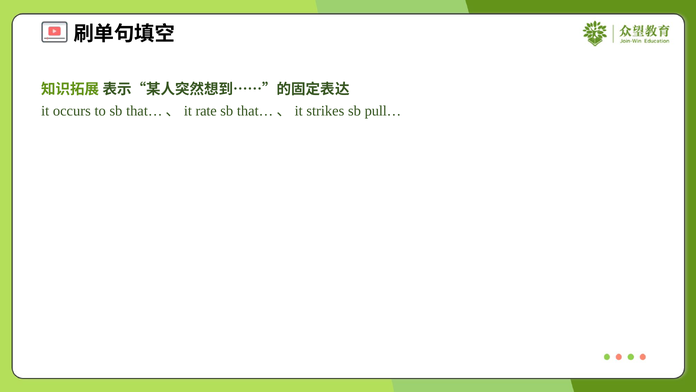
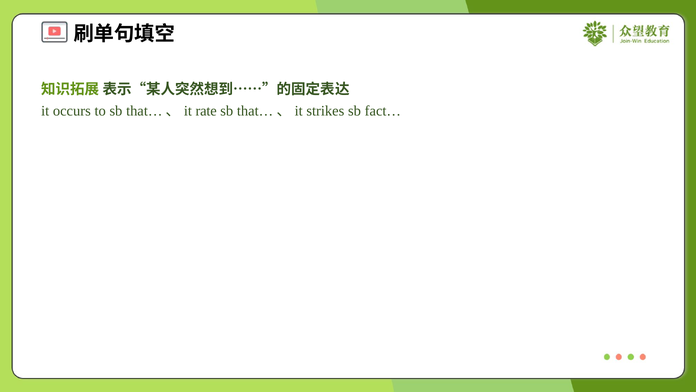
pull…: pull… -> fact… (383, 111)
